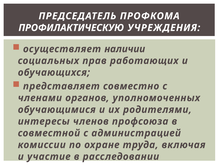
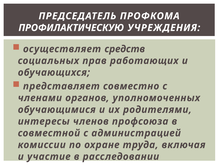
наличии: наличии -> средств (125, 49)
